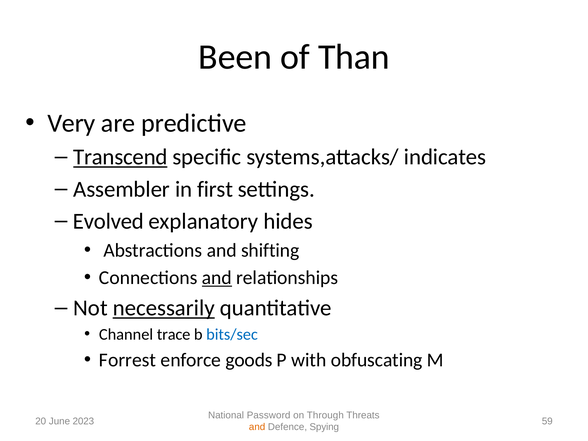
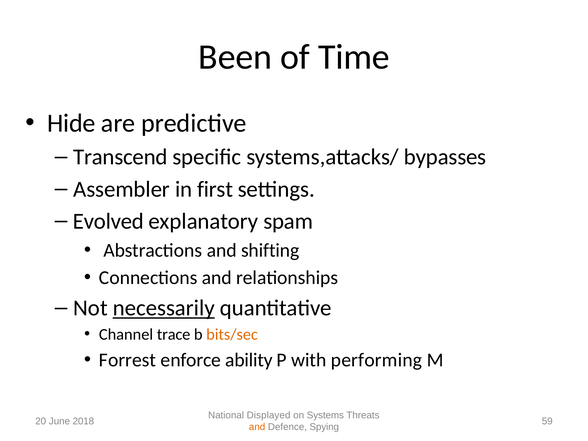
Than: Than -> Time (354, 57)
Very: Very -> Hide (71, 123)
Transcend underline: present -> none (120, 157)
indicates: indicates -> bypasses (445, 157)
hides: hides -> spam (288, 221)
and underline: present -> none (217, 278)
bits/sec colour: blue -> orange (232, 334)
goods: goods -> ability (249, 360)
obfuscating: obfuscating -> performing (377, 360)
Password: Password -> Displayed (269, 415)
Through: Through -> Systems (325, 415)
2023: 2023 -> 2018 (83, 421)
